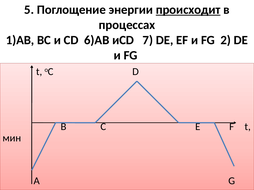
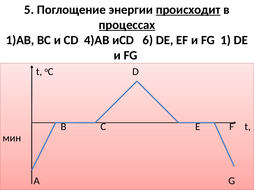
процессах underline: none -> present (127, 25)
6)AB: 6)AB -> 4)AB (97, 40)
7: 7 -> 6 (148, 40)
2: 2 -> 1 (226, 40)
